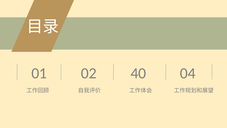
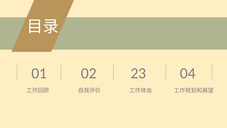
40: 40 -> 23 (138, 73)
